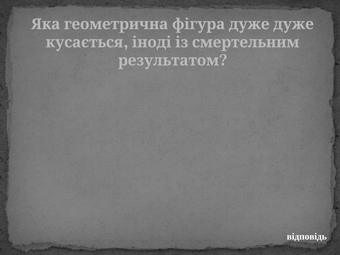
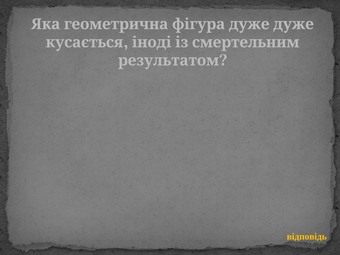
відповідь colour: white -> yellow (307, 236)
